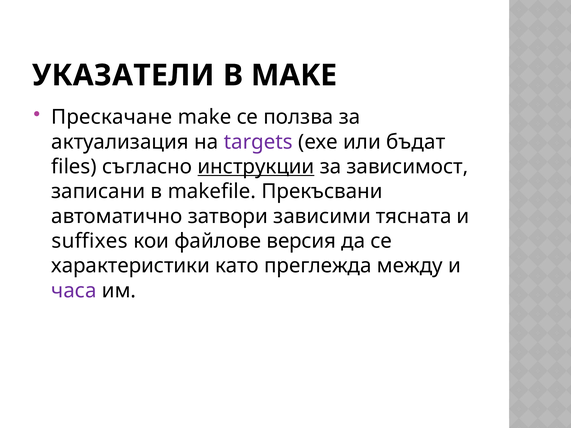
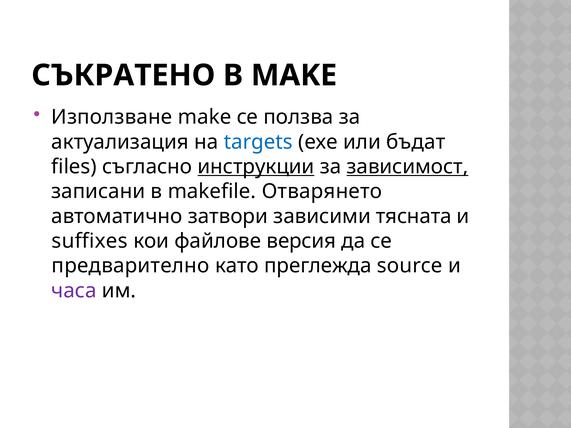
УКАЗАТЕЛИ: УКАЗАТЕЛИ -> СЪКРАТЕНО (123, 75)
Прескачане: Прескачане -> Използване (112, 117)
targets colour: purple -> blue (258, 142)
зависимост underline: none -> present (407, 167)
Прекъсвани: Прекъсвани -> Отварянето (322, 192)
характеристики: характеристики -> предварително (131, 266)
между: между -> source (410, 266)
